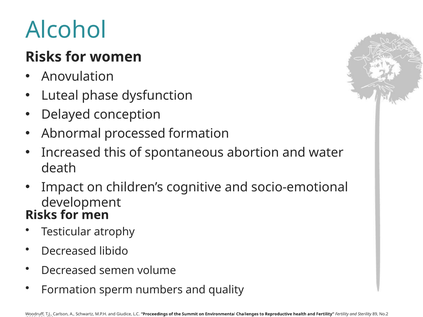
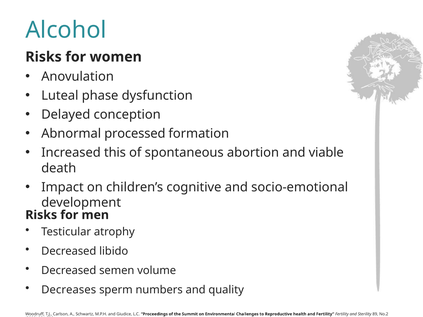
water: water -> viable (326, 153)
Formation: Formation -> Decreases (69, 290)
